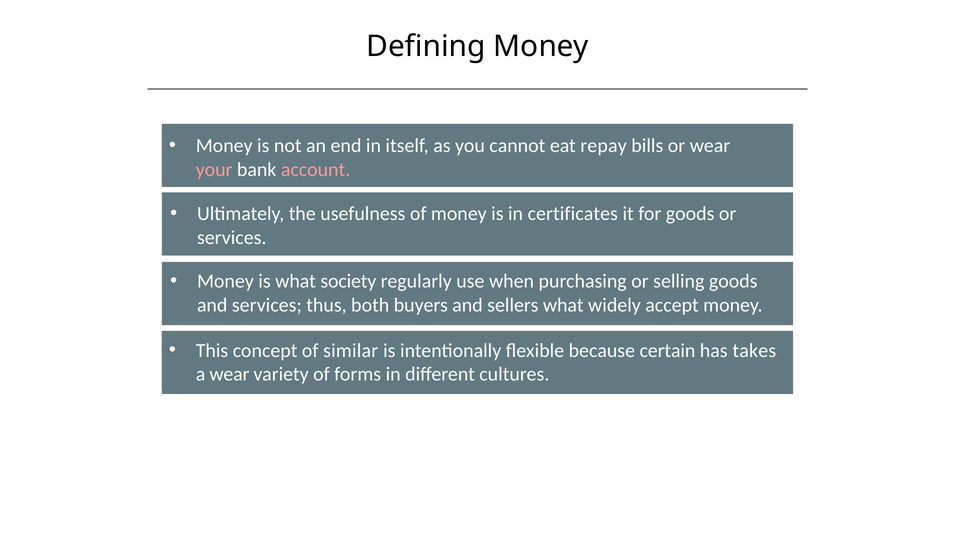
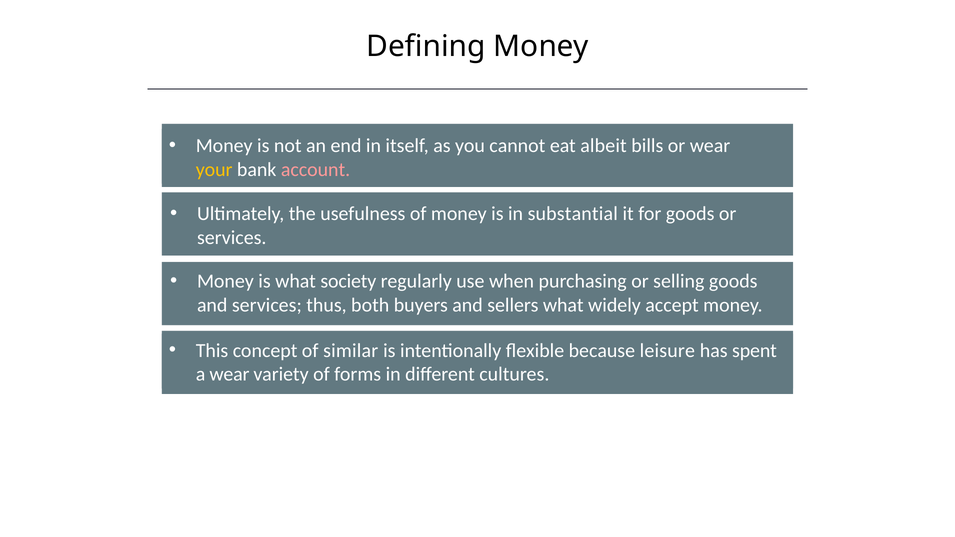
repay: repay -> albeit (604, 146)
your colour: pink -> yellow (214, 170)
certificates: certificates -> substantial (573, 214)
certain: certain -> leisure (667, 351)
takes: takes -> spent (754, 351)
